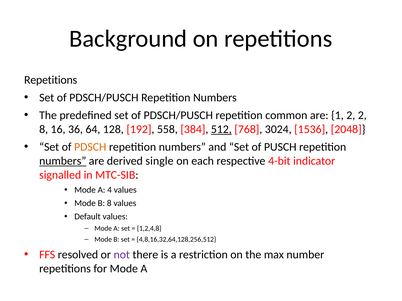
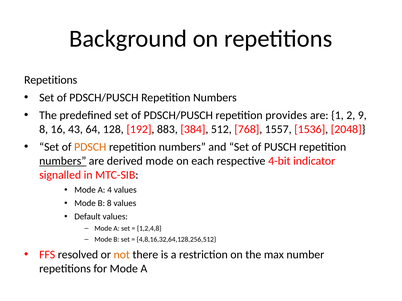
common: common -> provides (286, 116)
2 2: 2 -> 9 (362, 116)
36: 36 -> 43 (75, 130)
558: 558 -> 883 (167, 130)
512 underline: present -> none (221, 130)
3024: 3024 -> 1557 (278, 130)
derived single: single -> mode (160, 161)
not colour: purple -> orange (122, 255)
